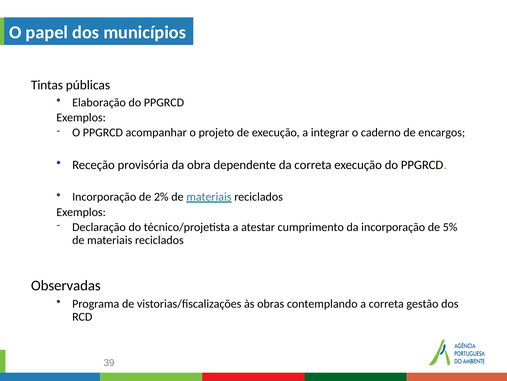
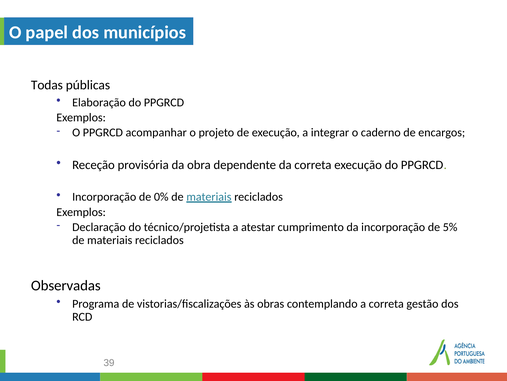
Tintas: Tintas -> Todas (47, 85)
2%: 2% -> 0% (161, 197)
